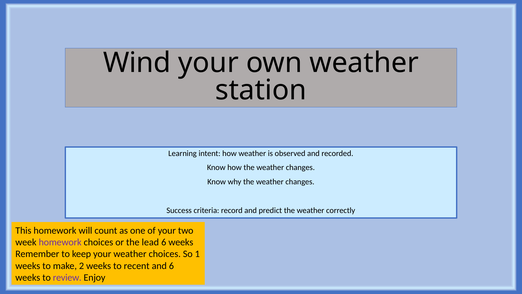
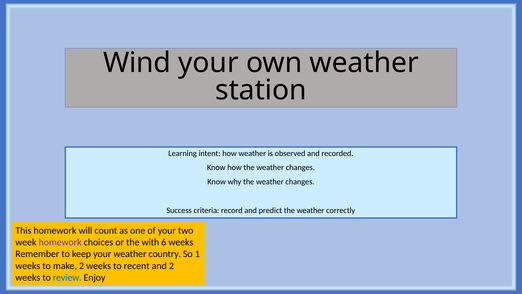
lead: lead -> with (150, 242)
weather choices: choices -> country (165, 254)
and 6: 6 -> 2 (171, 266)
review colour: purple -> blue (67, 277)
